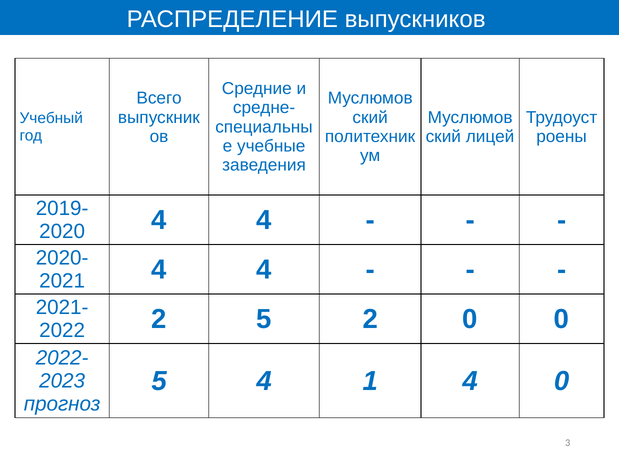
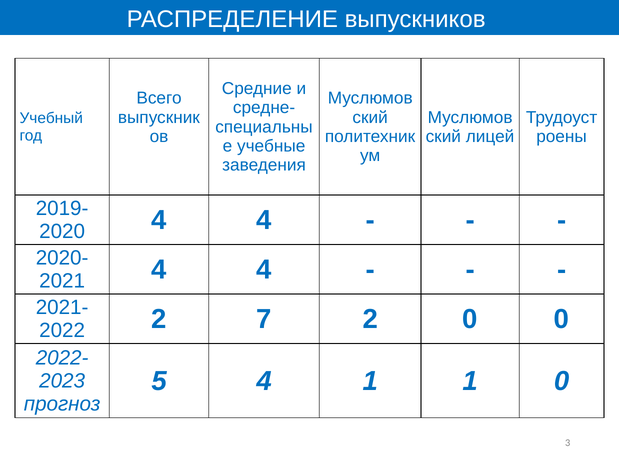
2 5: 5 -> 7 (264, 319)
1 4: 4 -> 1 (470, 381)
